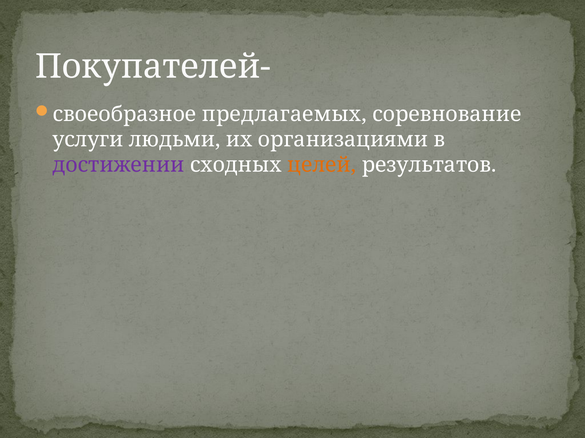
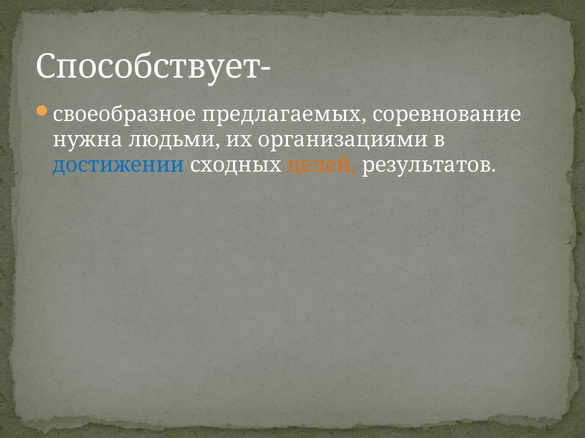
Покупателей-: Покупателей- -> Способствует- (153, 67)
услуги: услуги -> нужна (88, 140)
достижении colour: purple -> blue (119, 165)
